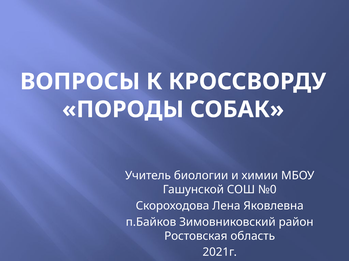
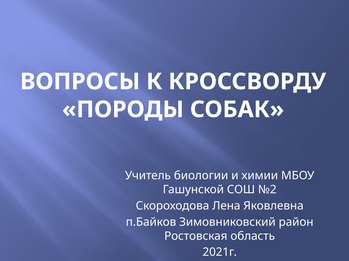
№0: №0 -> №2 (267, 190)
